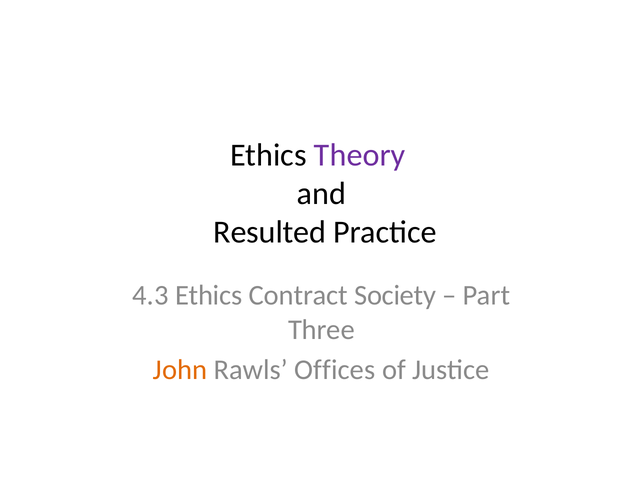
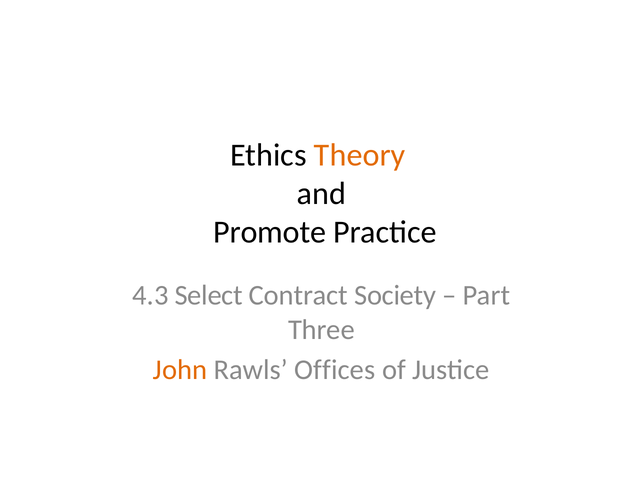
Theory colour: purple -> orange (360, 155)
Resulted: Resulted -> Promote (270, 232)
4.3 Ethics: Ethics -> Select (209, 296)
